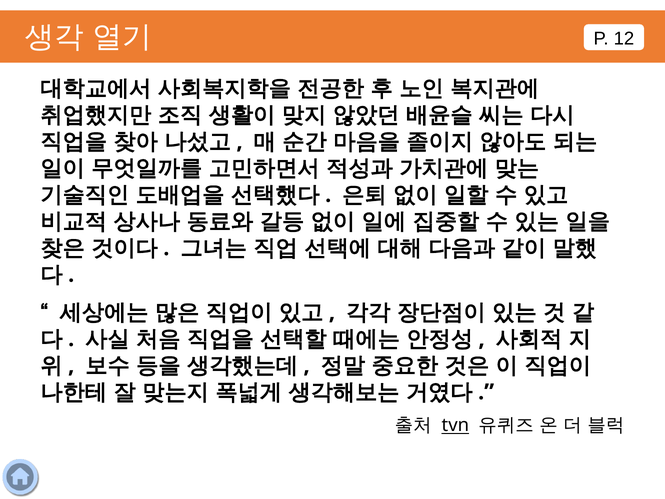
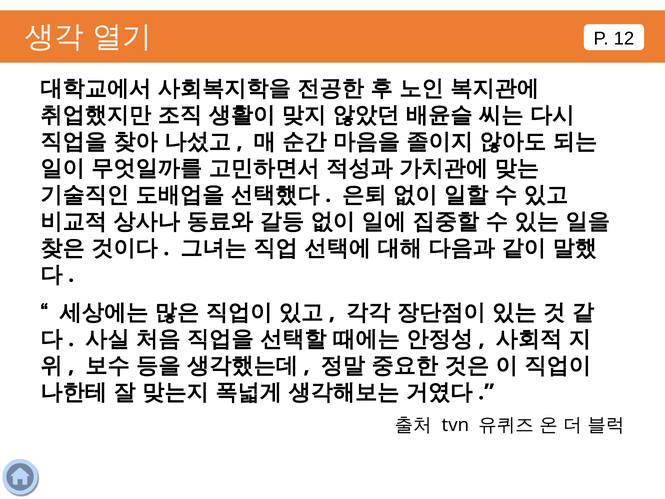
tvn underline: present -> none (455, 425)
